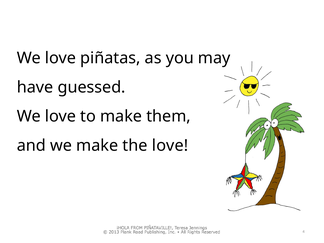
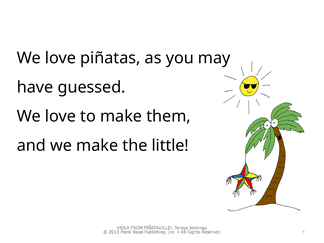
the love: love -> little (170, 146)
